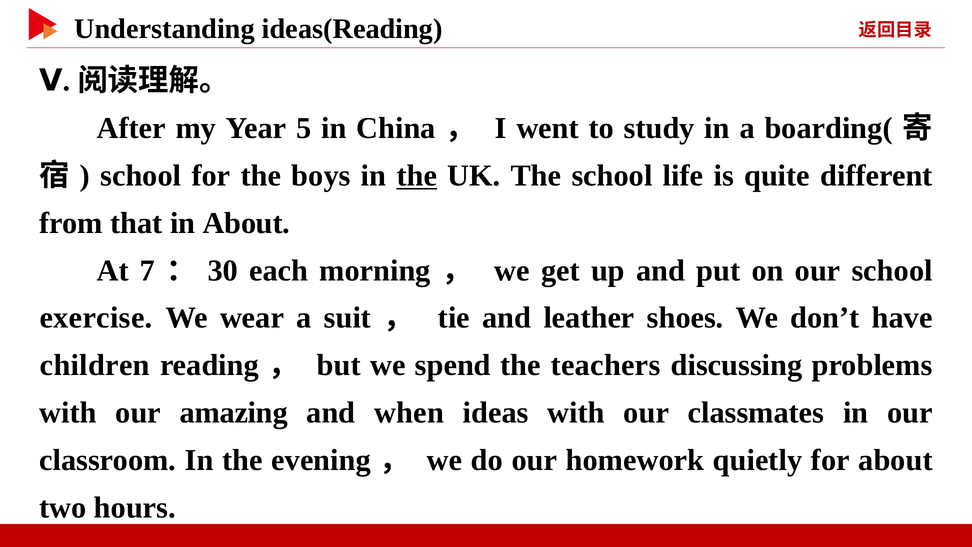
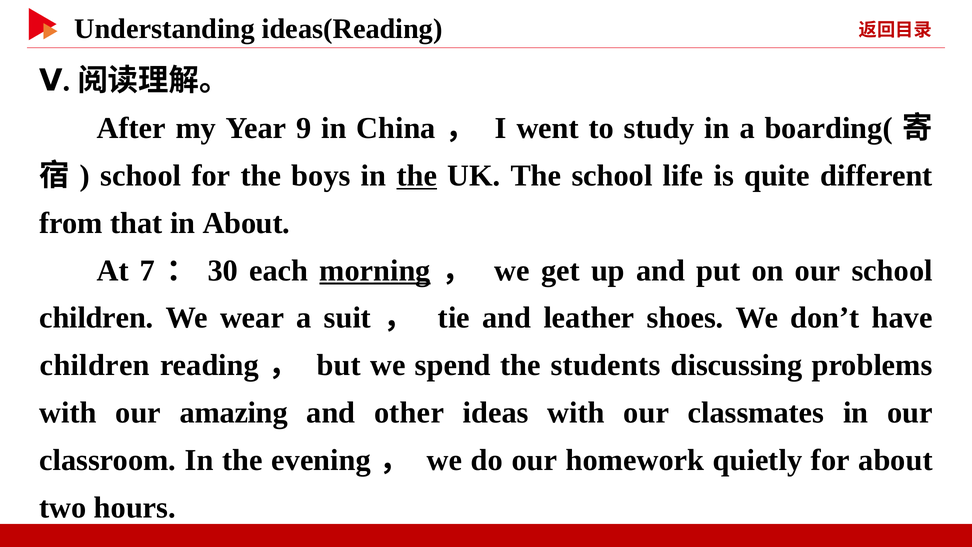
5: 5 -> 9 (304, 128)
morning underline: none -> present (375, 270)
exercise: exercise -> children (96, 318)
teachers: teachers -> students (606, 365)
when: when -> other (409, 413)
